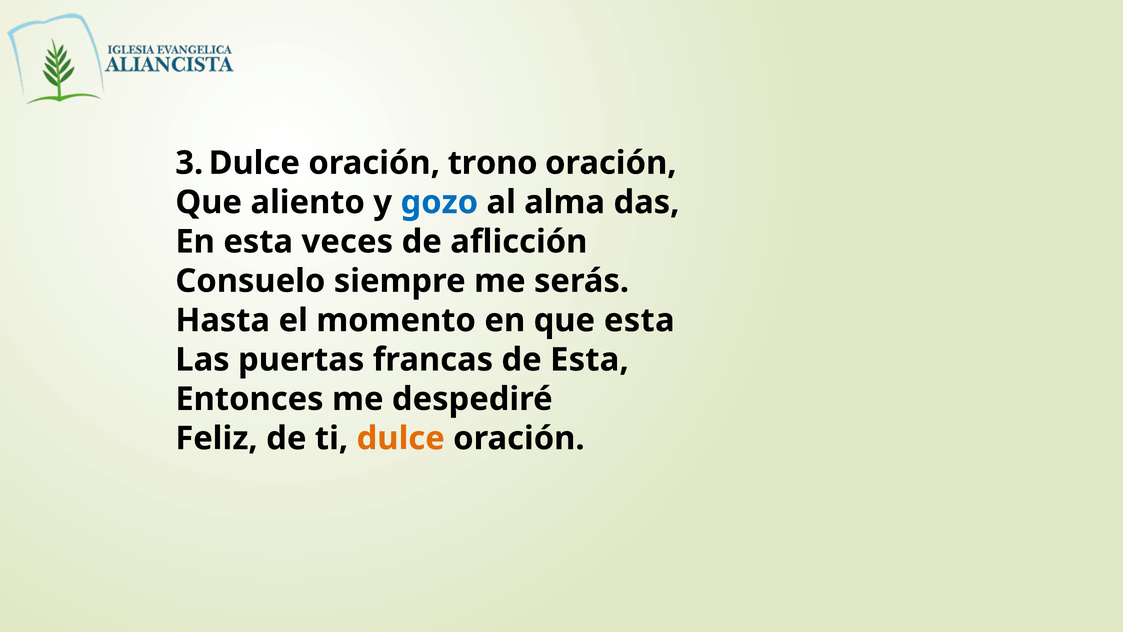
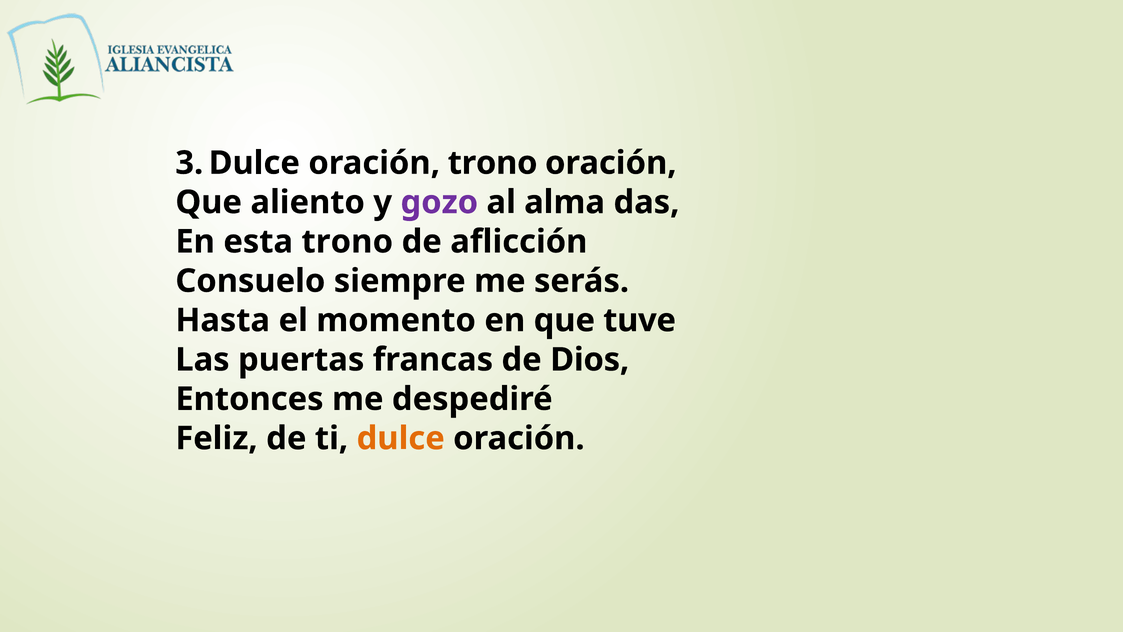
gozo colour: blue -> purple (439, 202)
esta veces: veces -> trono (347, 242)
que esta: esta -> tuve (640, 320)
de Esta: Esta -> Dios (590, 360)
